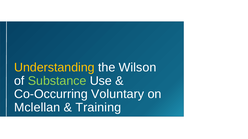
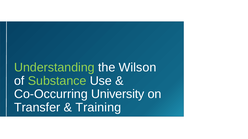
Understanding colour: yellow -> light green (54, 68)
Voluntary: Voluntary -> University (118, 94)
Mclellan: Mclellan -> Transfer (37, 108)
